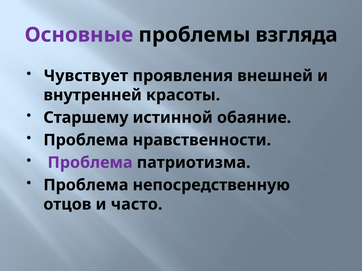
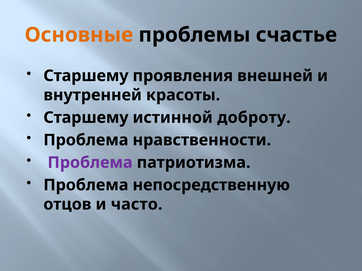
Основные colour: purple -> orange (79, 35)
взгляда: взгляда -> счастье (296, 35)
Чувствует: Чувствует -> Старшему (86, 76)
обаяние: обаяние -> доброту (254, 118)
